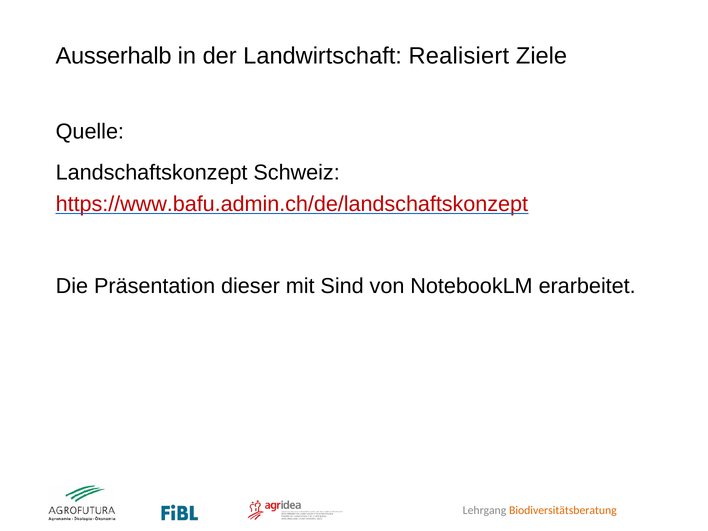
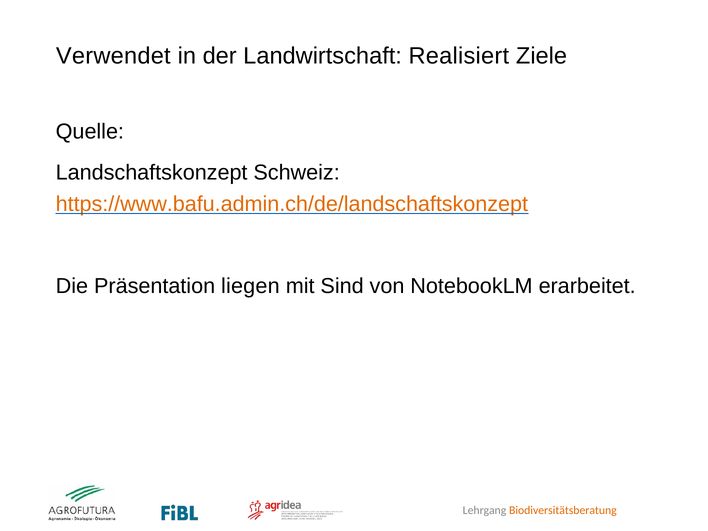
Ausserhalb: Ausserhalb -> Verwendet (113, 56)
https://www.bafu.admin.ch/de/landschaftskonzept colour: red -> orange (292, 204)
dieser: dieser -> liegen (250, 286)
